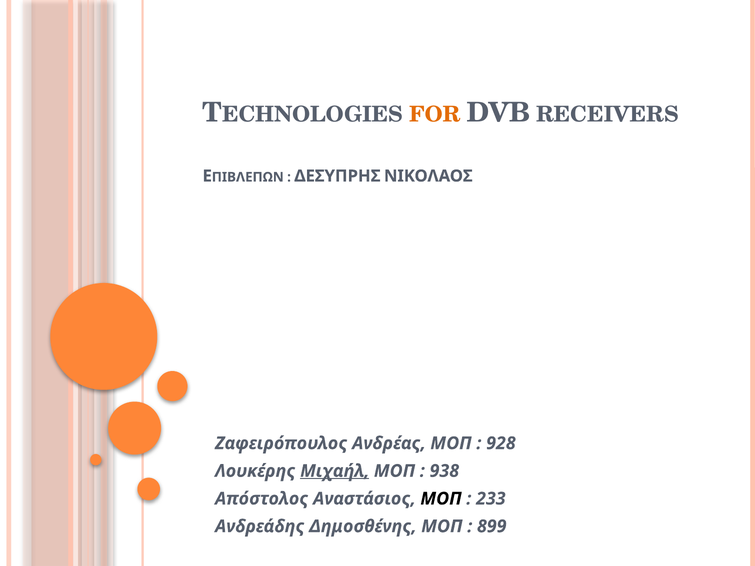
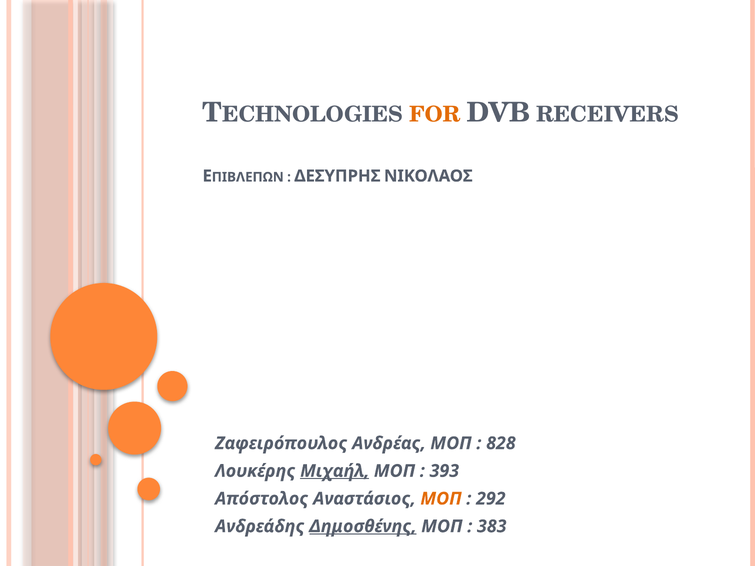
928: 928 -> 828 (501, 443)
938: 938 -> 393 (444, 471)
ΜΟΠ colour: black -> orange (441, 499)
233: 233 -> 292 (491, 499)
Δημοσθένης underline: none -> present (363, 527)
899: 899 -> 383 (492, 527)
